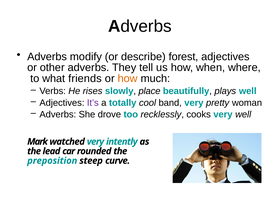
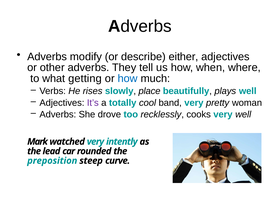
forest: forest -> either (184, 57)
friends: friends -> getting (85, 79)
how colour: orange -> blue (128, 79)
